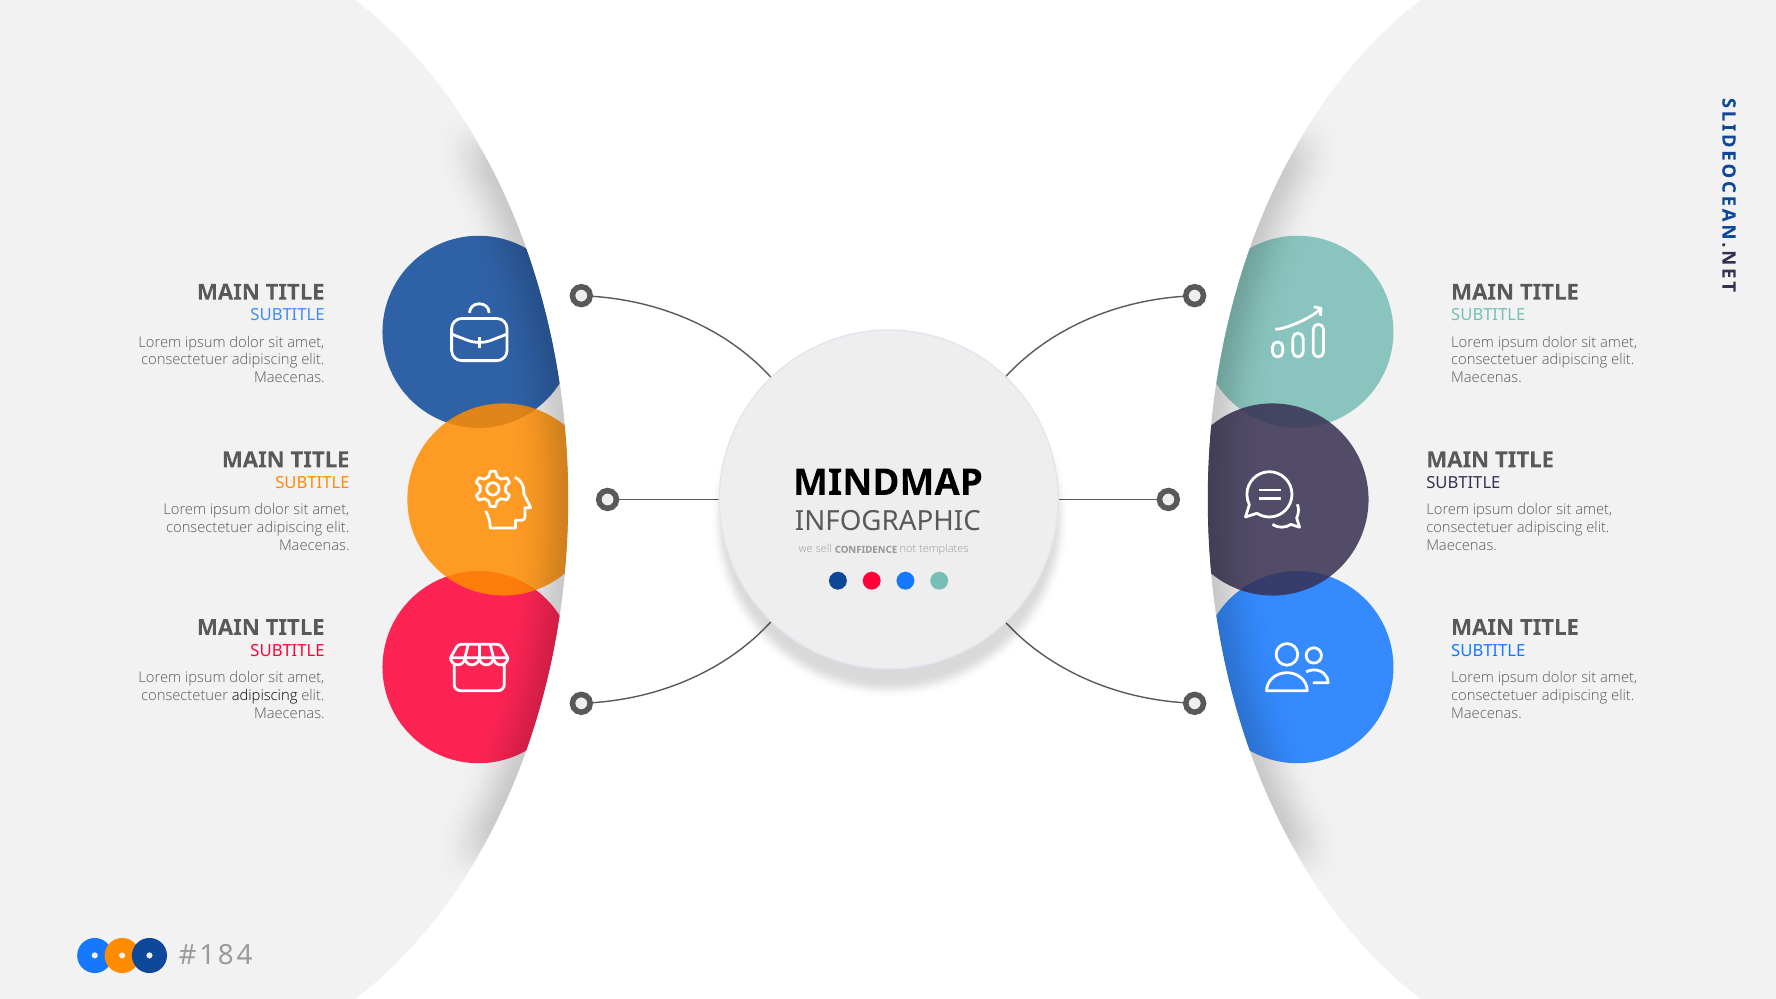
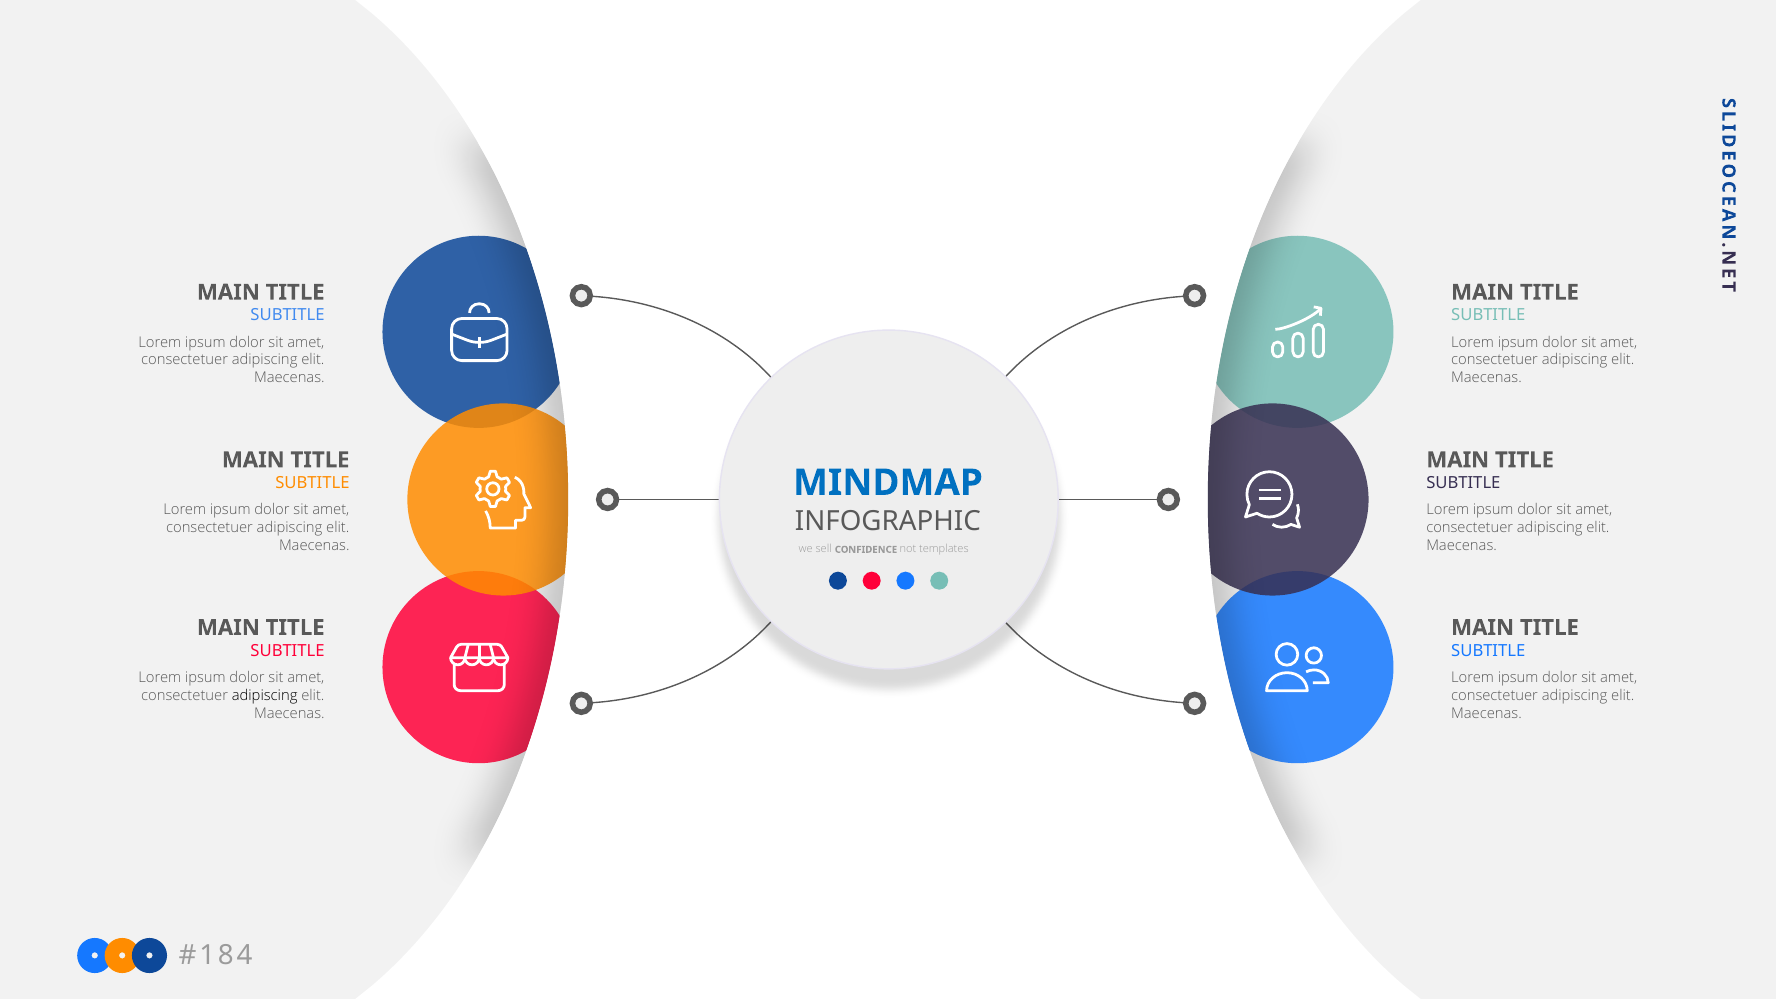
MINDMAP colour: black -> blue (888, 483)
